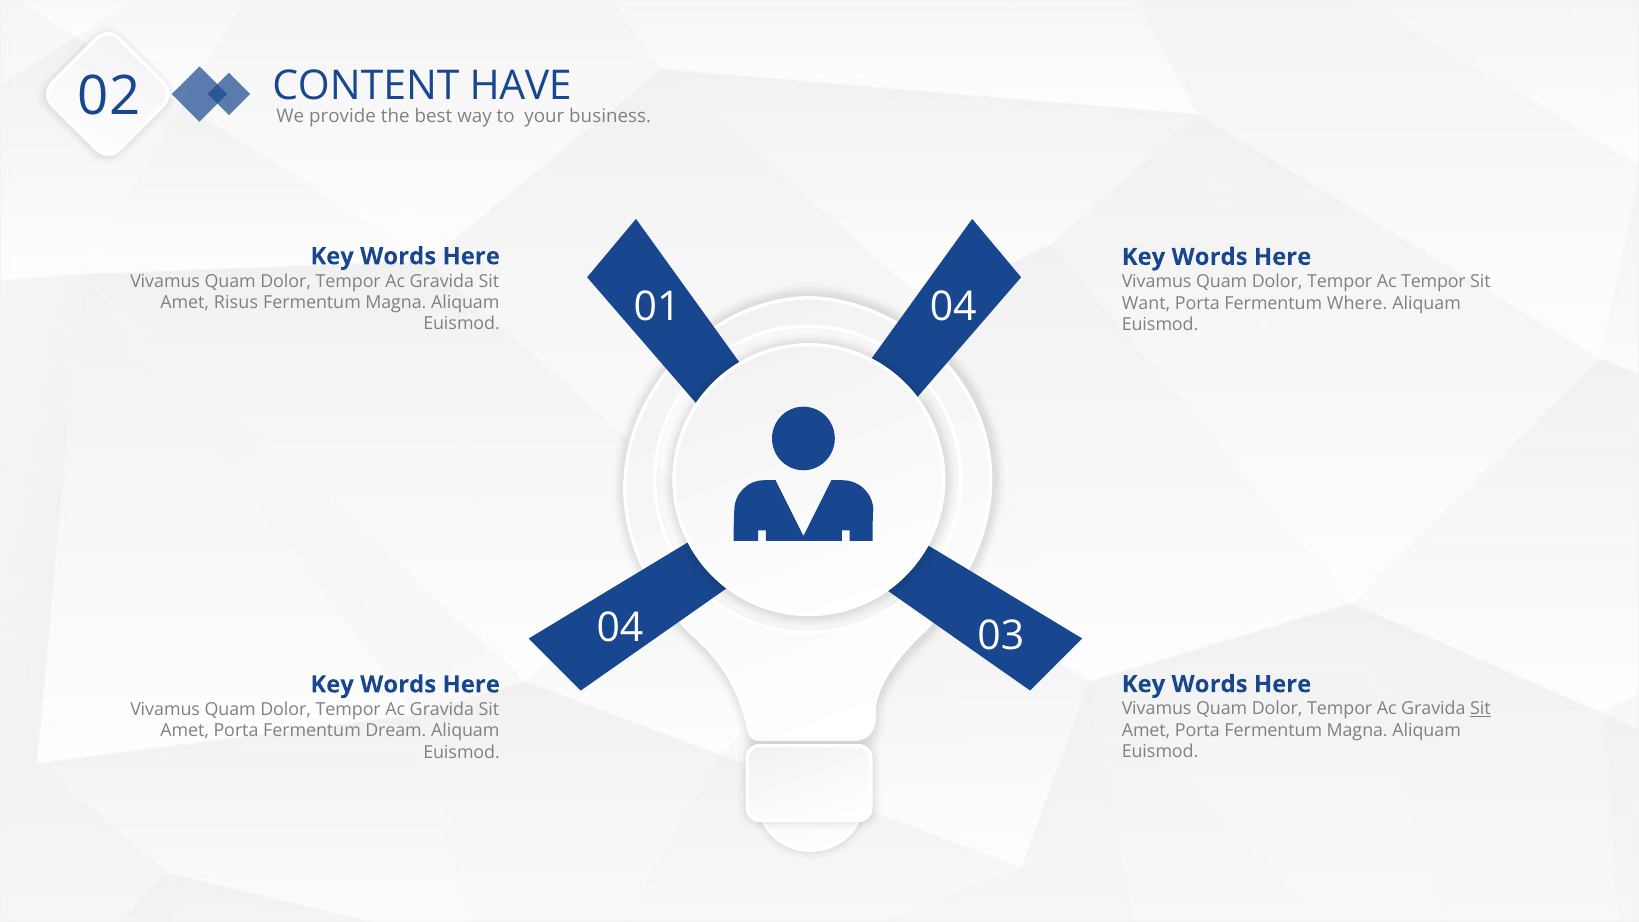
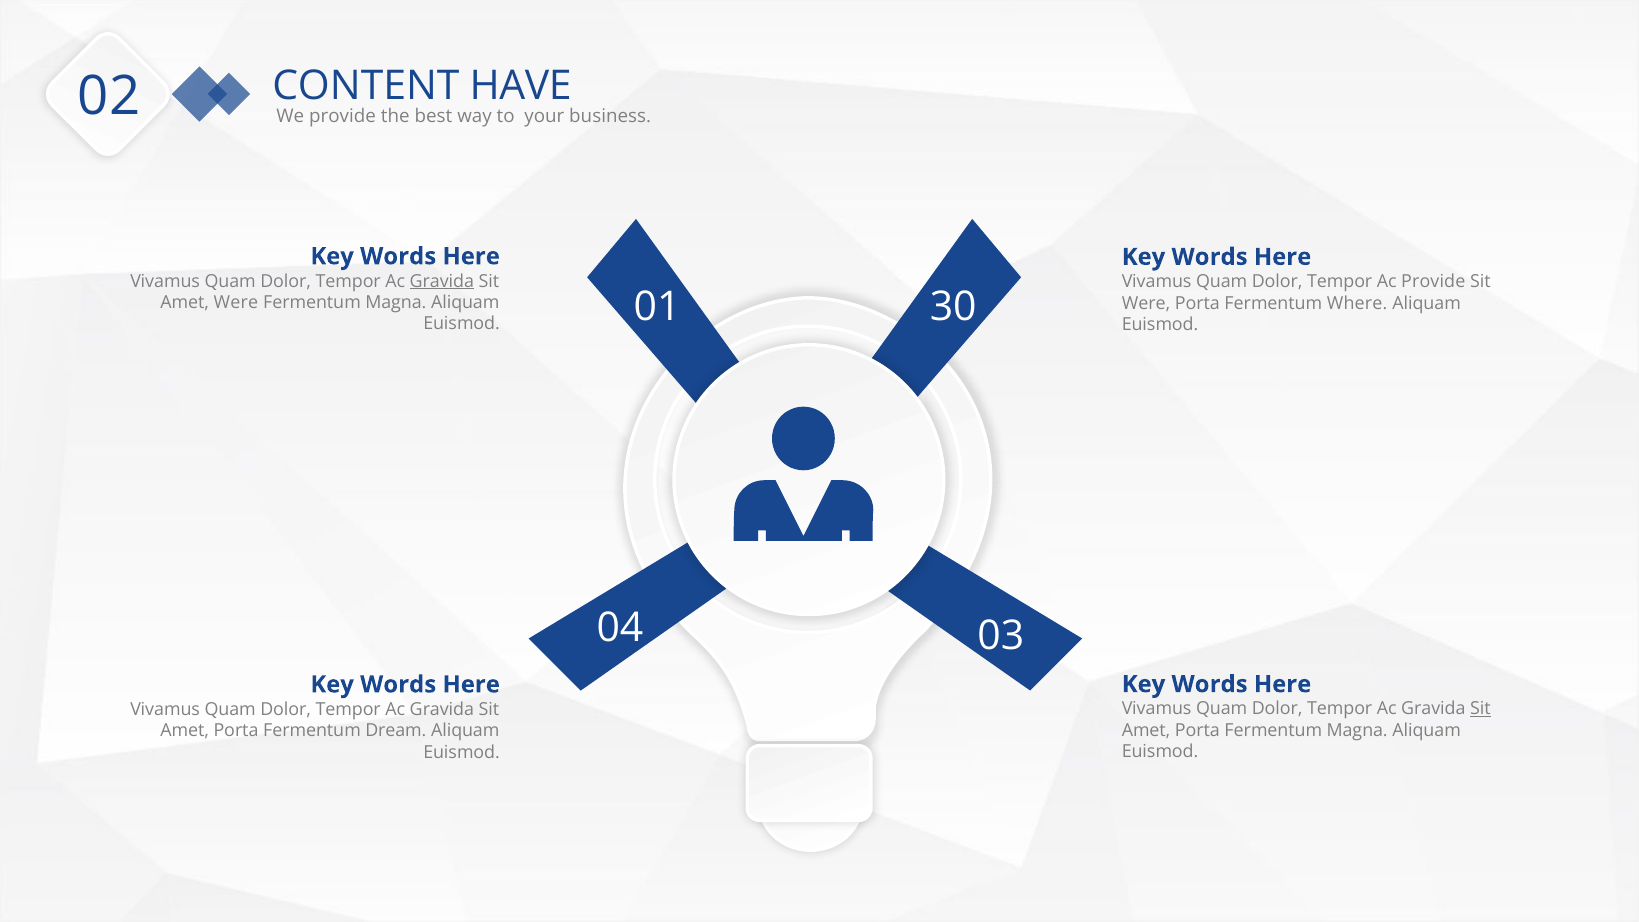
Gravida underline: none -> present (442, 281)
Ac Tempor: Tempor -> Provide (1433, 282)
01 04: 04 -> 30 (953, 306)
Amet Risus: Risus -> Were (236, 303)
Want: Want -> Were (1146, 303)
